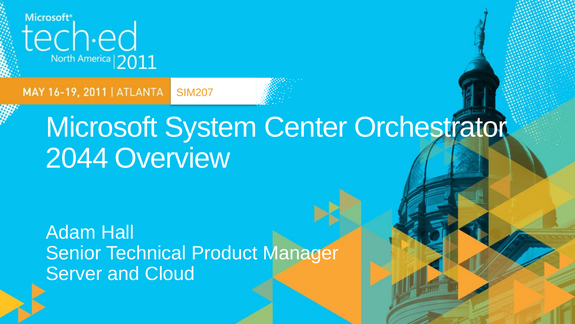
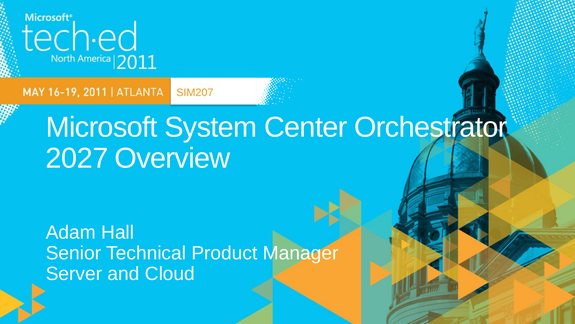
2044: 2044 -> 2027 (77, 158)
